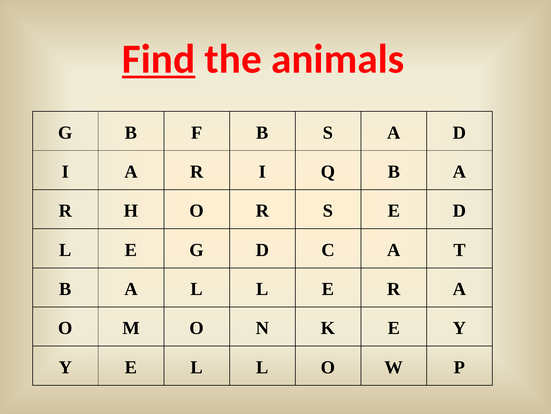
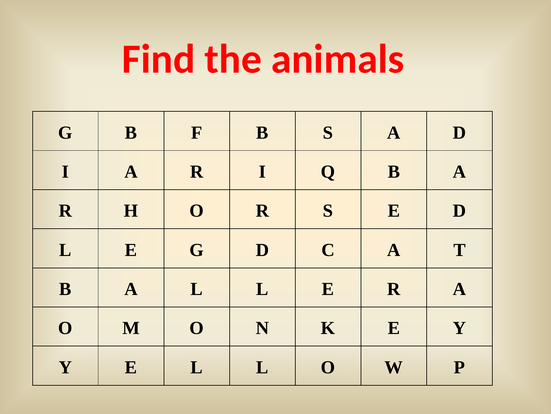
Find underline: present -> none (159, 59)
